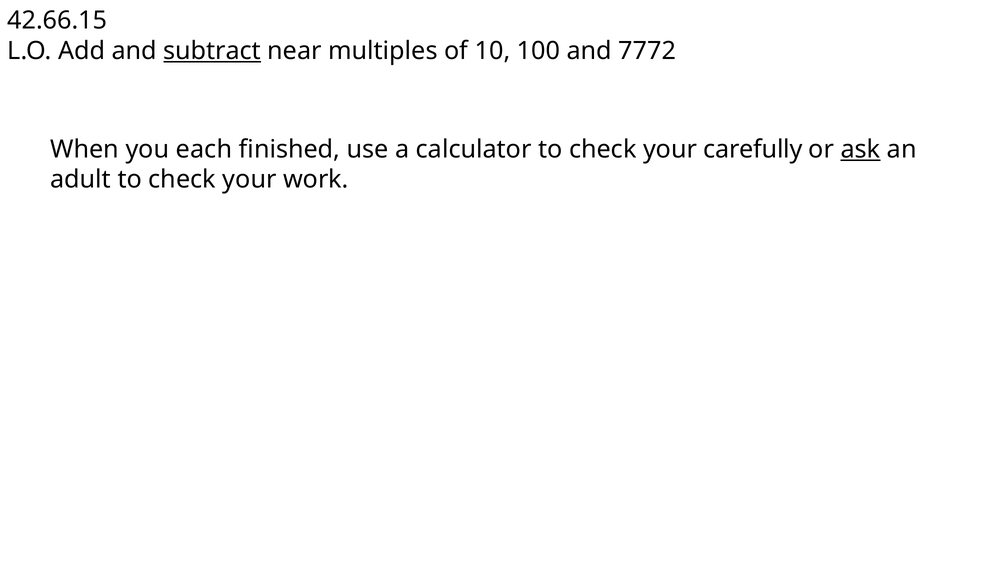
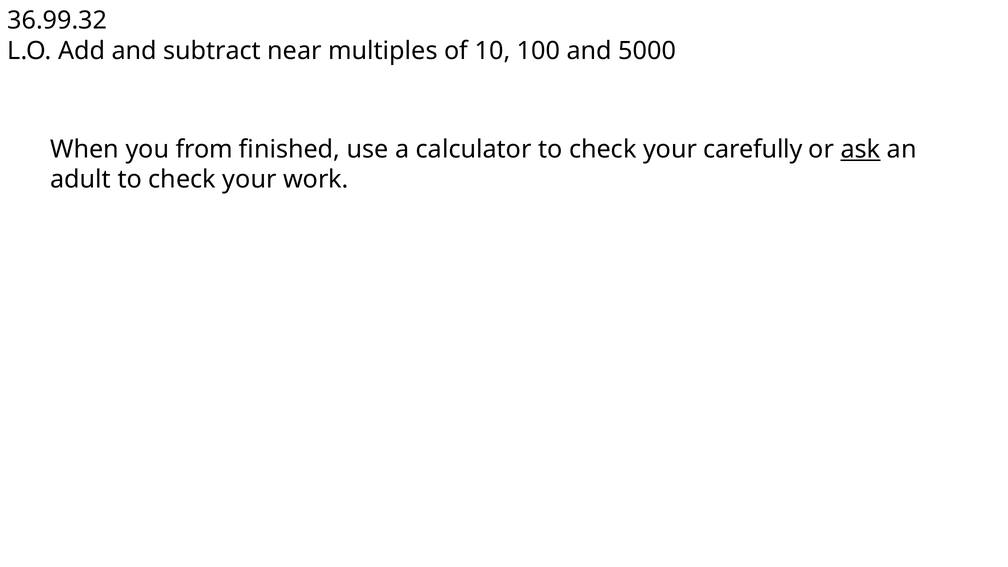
42.66.15: 42.66.15 -> 36.99.32 (57, 21)
subtract underline: present -> none (212, 51)
7772: 7772 -> 5000 (647, 51)
each: each -> from (204, 149)
